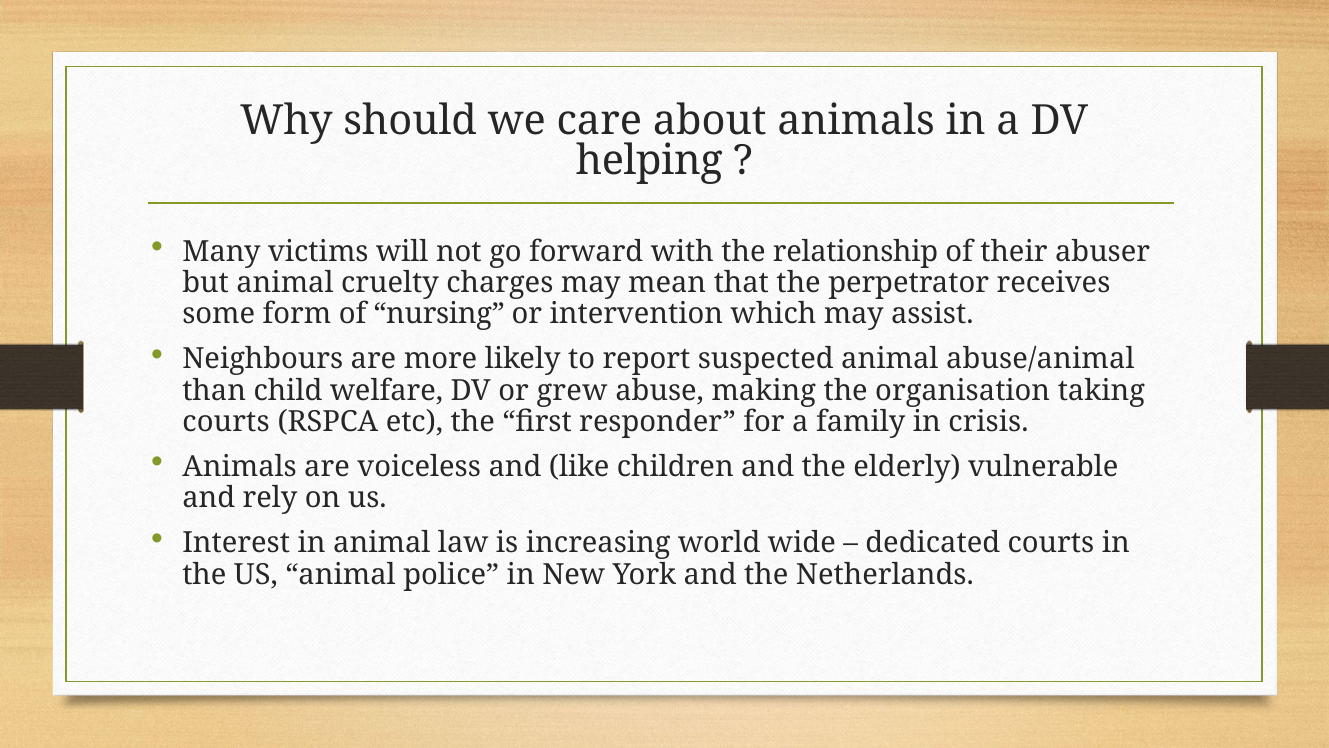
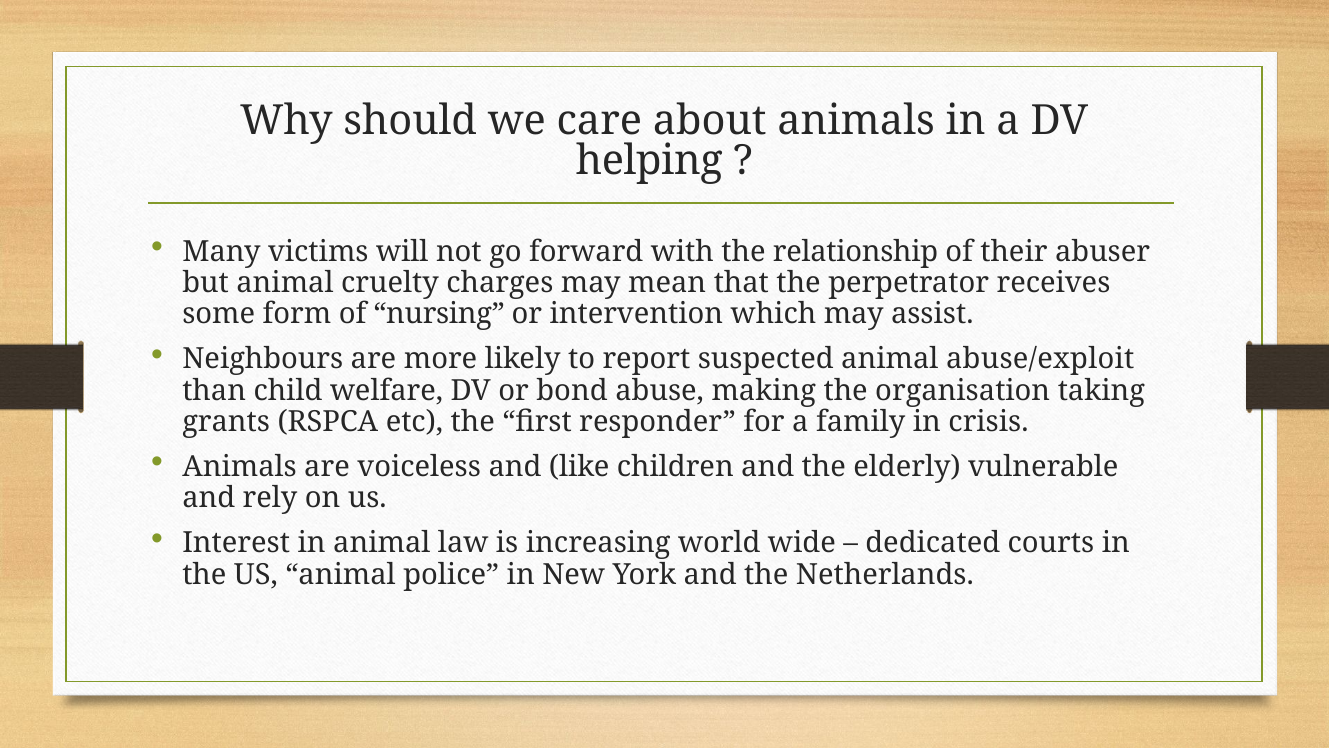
abuse/animal: abuse/animal -> abuse/exploit (1040, 359)
grew: grew -> bond (572, 390)
courts: courts -> grants (226, 422)
